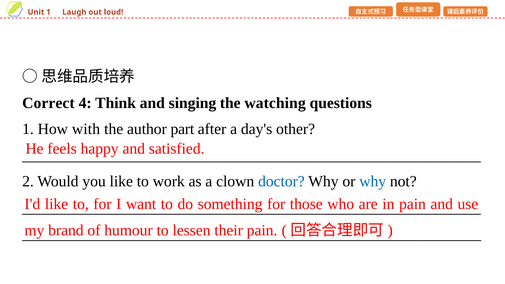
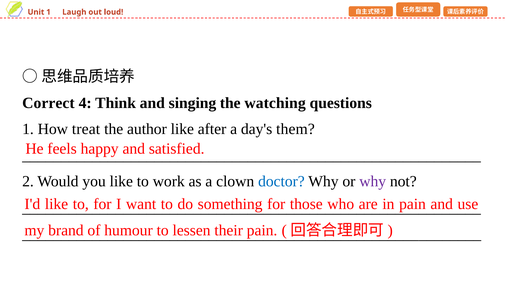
with: with -> treat (86, 129)
author part: part -> like (182, 129)
other: other -> them (295, 129)
why colour: blue -> purple (373, 181)
